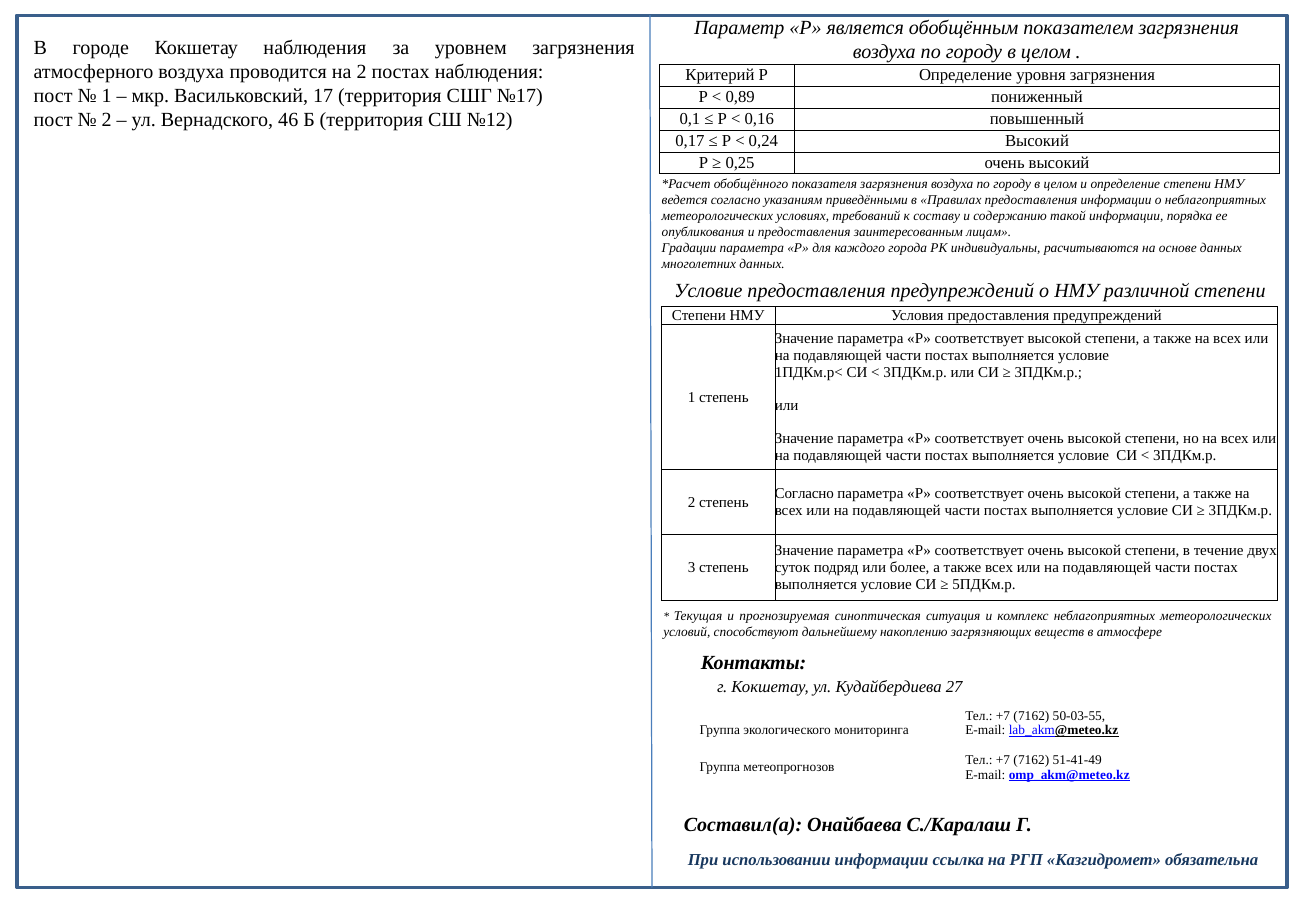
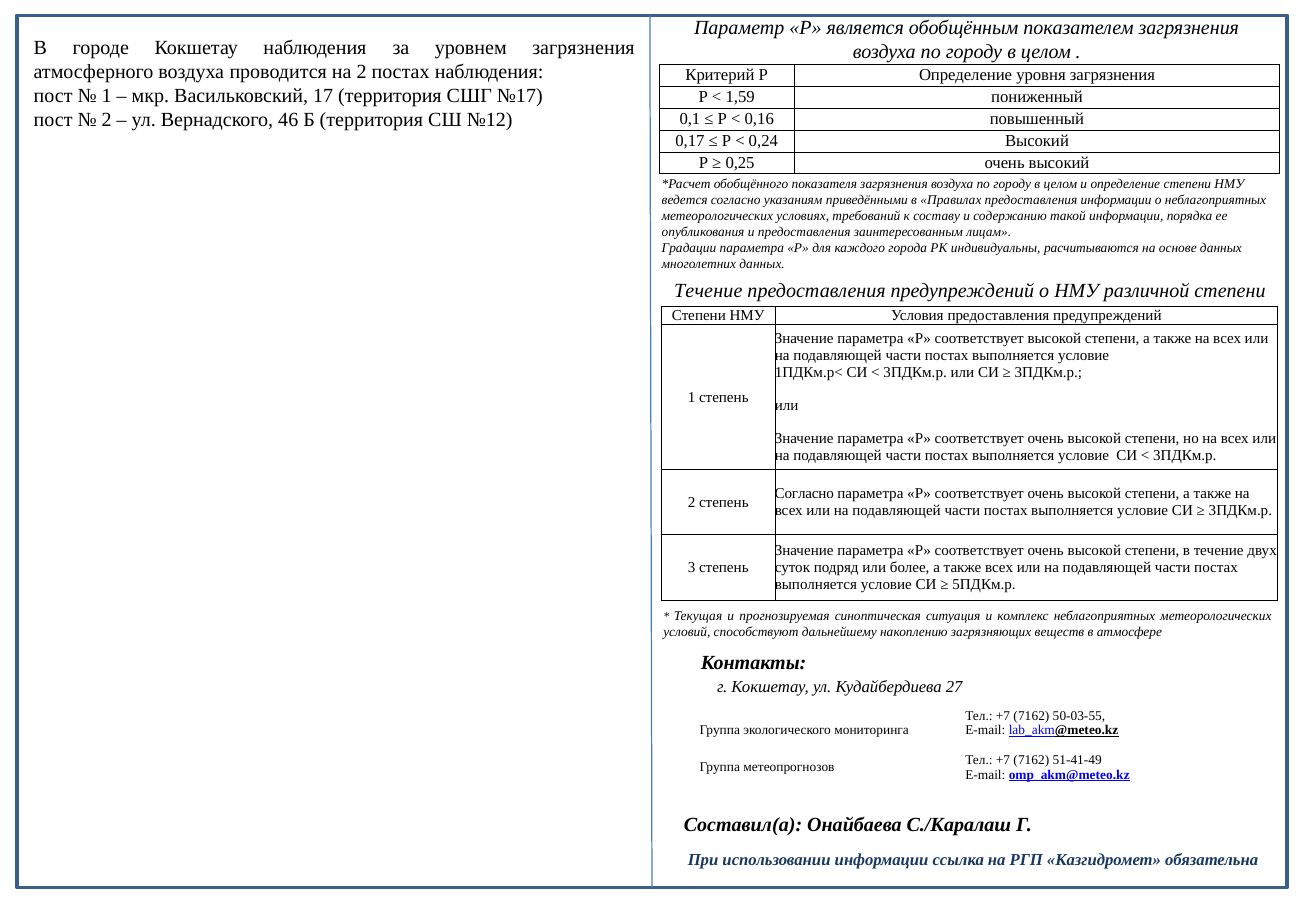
0,89: 0,89 -> 1,59 (740, 97)
Условие: Условие -> Течение (708, 291)
